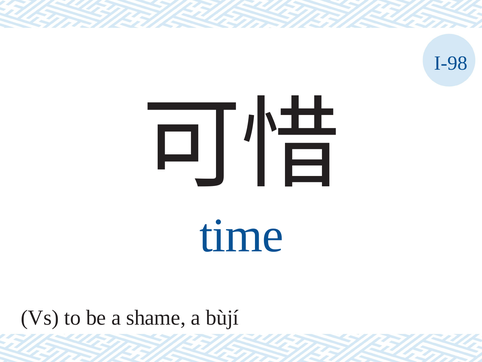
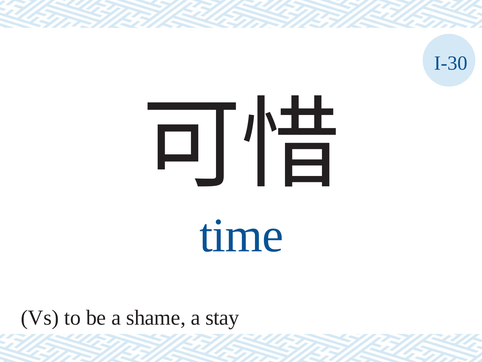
I-98: I-98 -> I-30 (451, 63)
bùjí: bùjí -> stay (222, 317)
